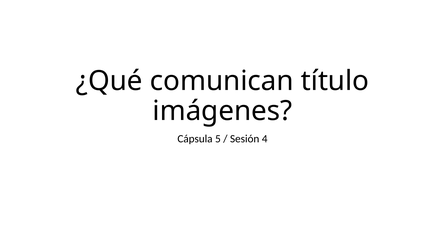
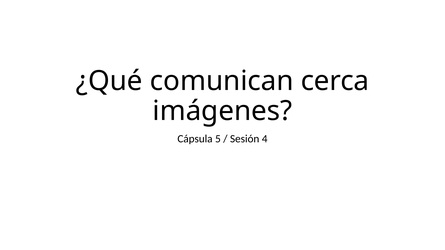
título: título -> cerca (335, 81)
